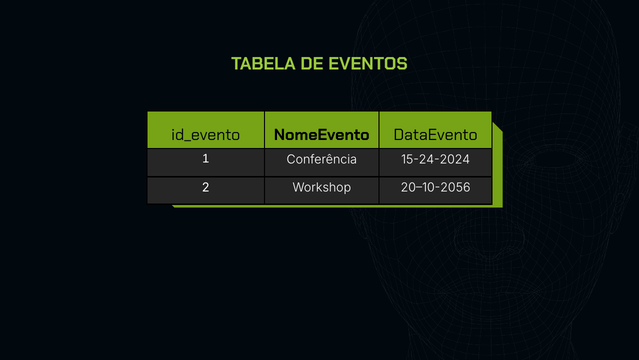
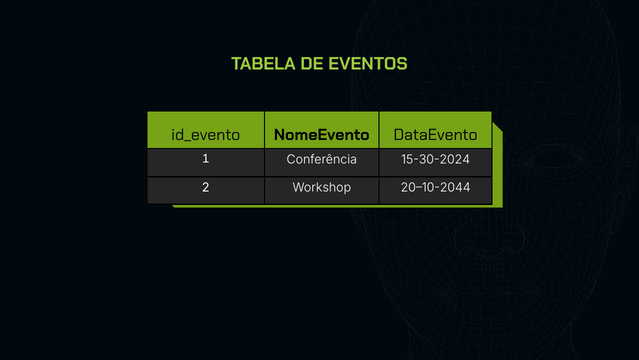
15-24-2024: 15-24-2024 -> 15-30-2024 (436, 159)
20–10-2056: 20–10-2056 -> 20–10-2044 (436, 188)
